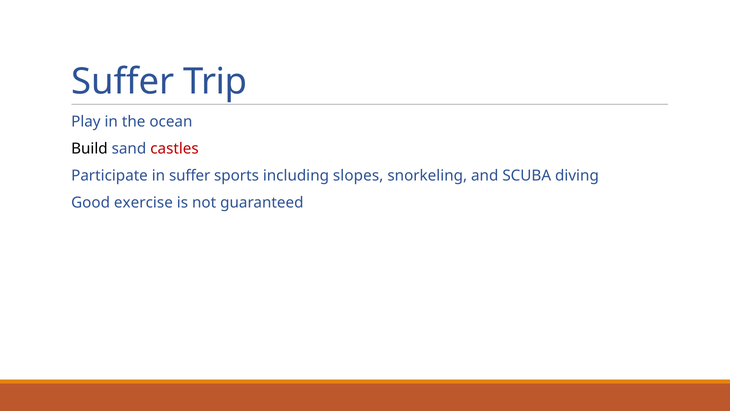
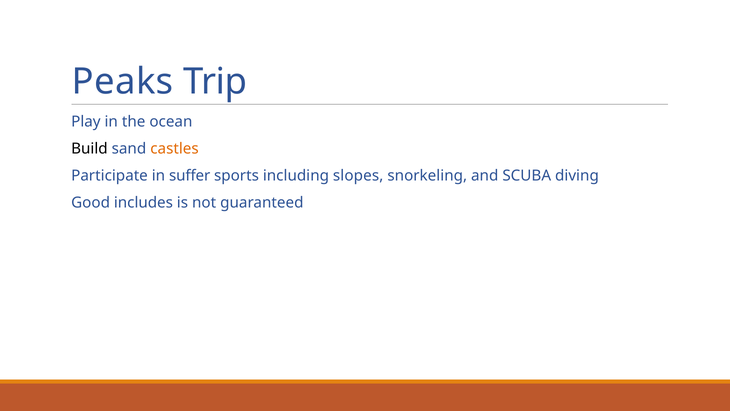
Suffer: Suffer -> Peaks (123, 82)
castles colour: red -> orange (175, 148)
exercise: exercise -> includes (143, 203)
